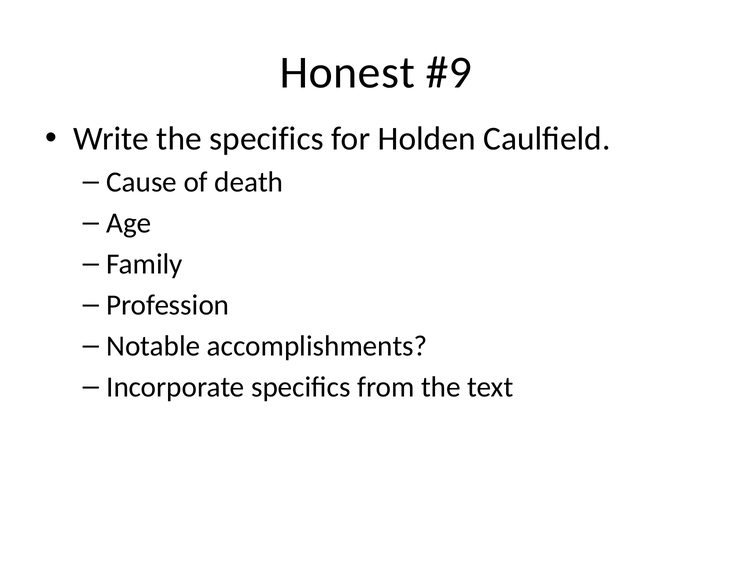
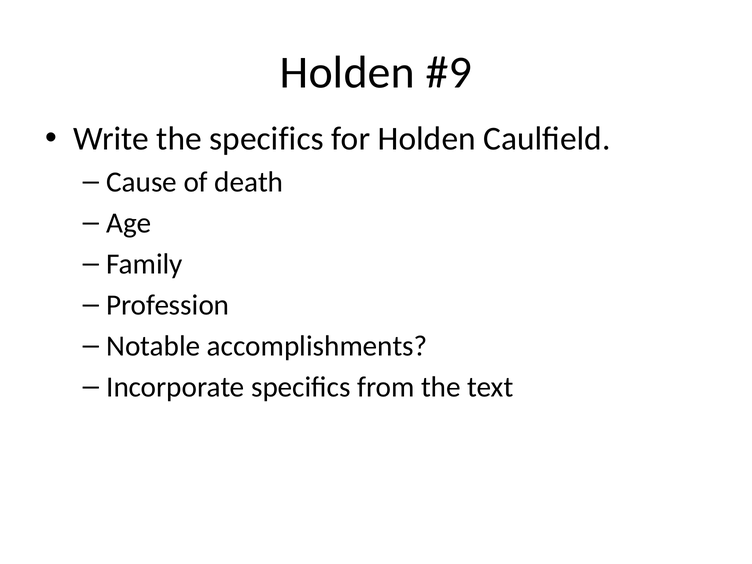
Honest: Honest -> Holden (347, 73)
